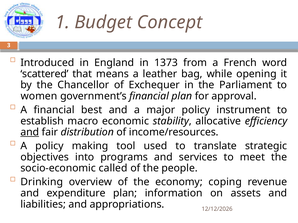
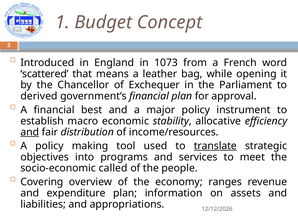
1373: 1373 -> 1073 (166, 63)
women: women -> derived (39, 96)
translate underline: none -> present (215, 146)
Drinking: Drinking -> Covering (42, 182)
coping: coping -> ranges (225, 182)
